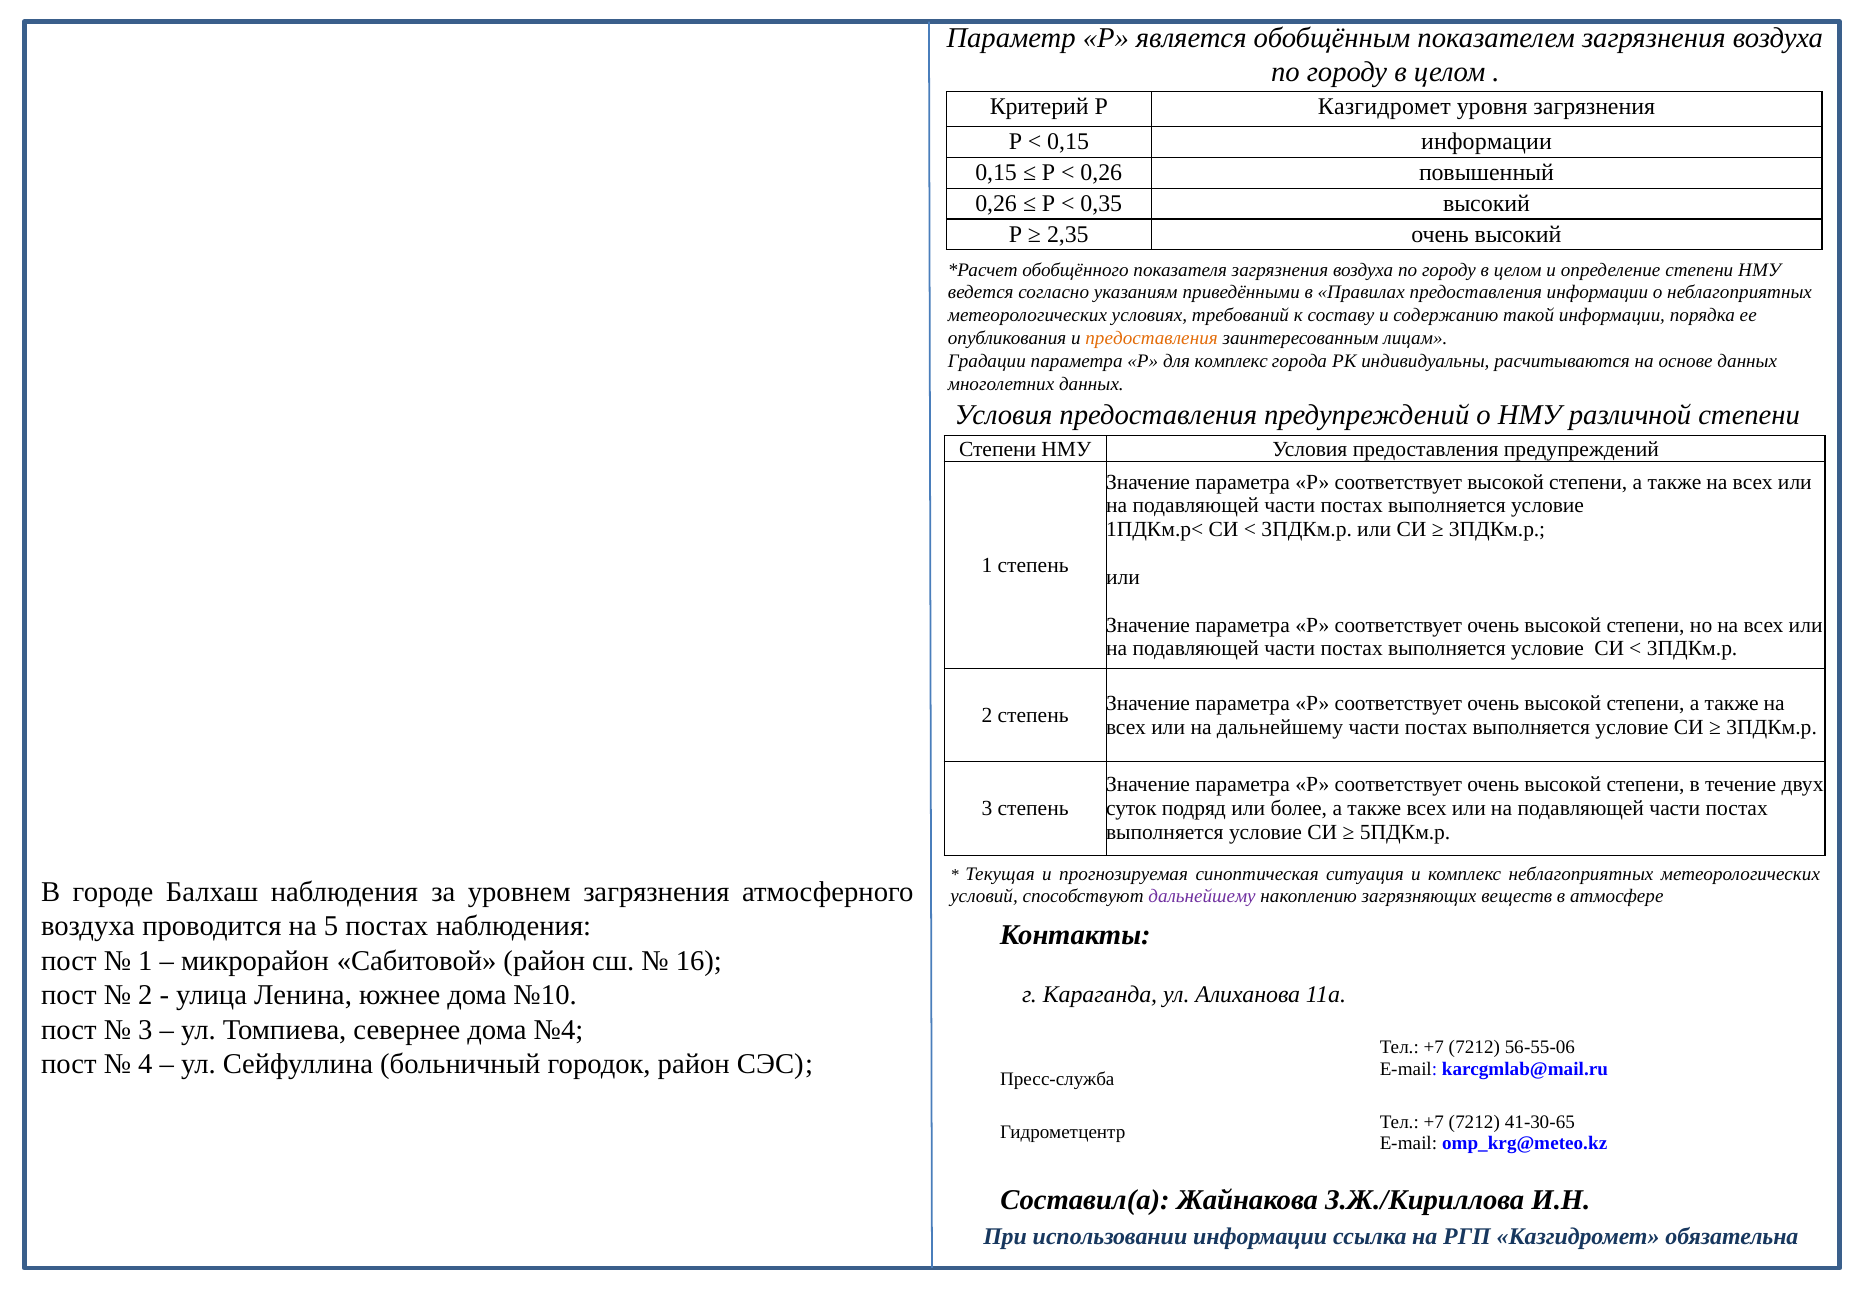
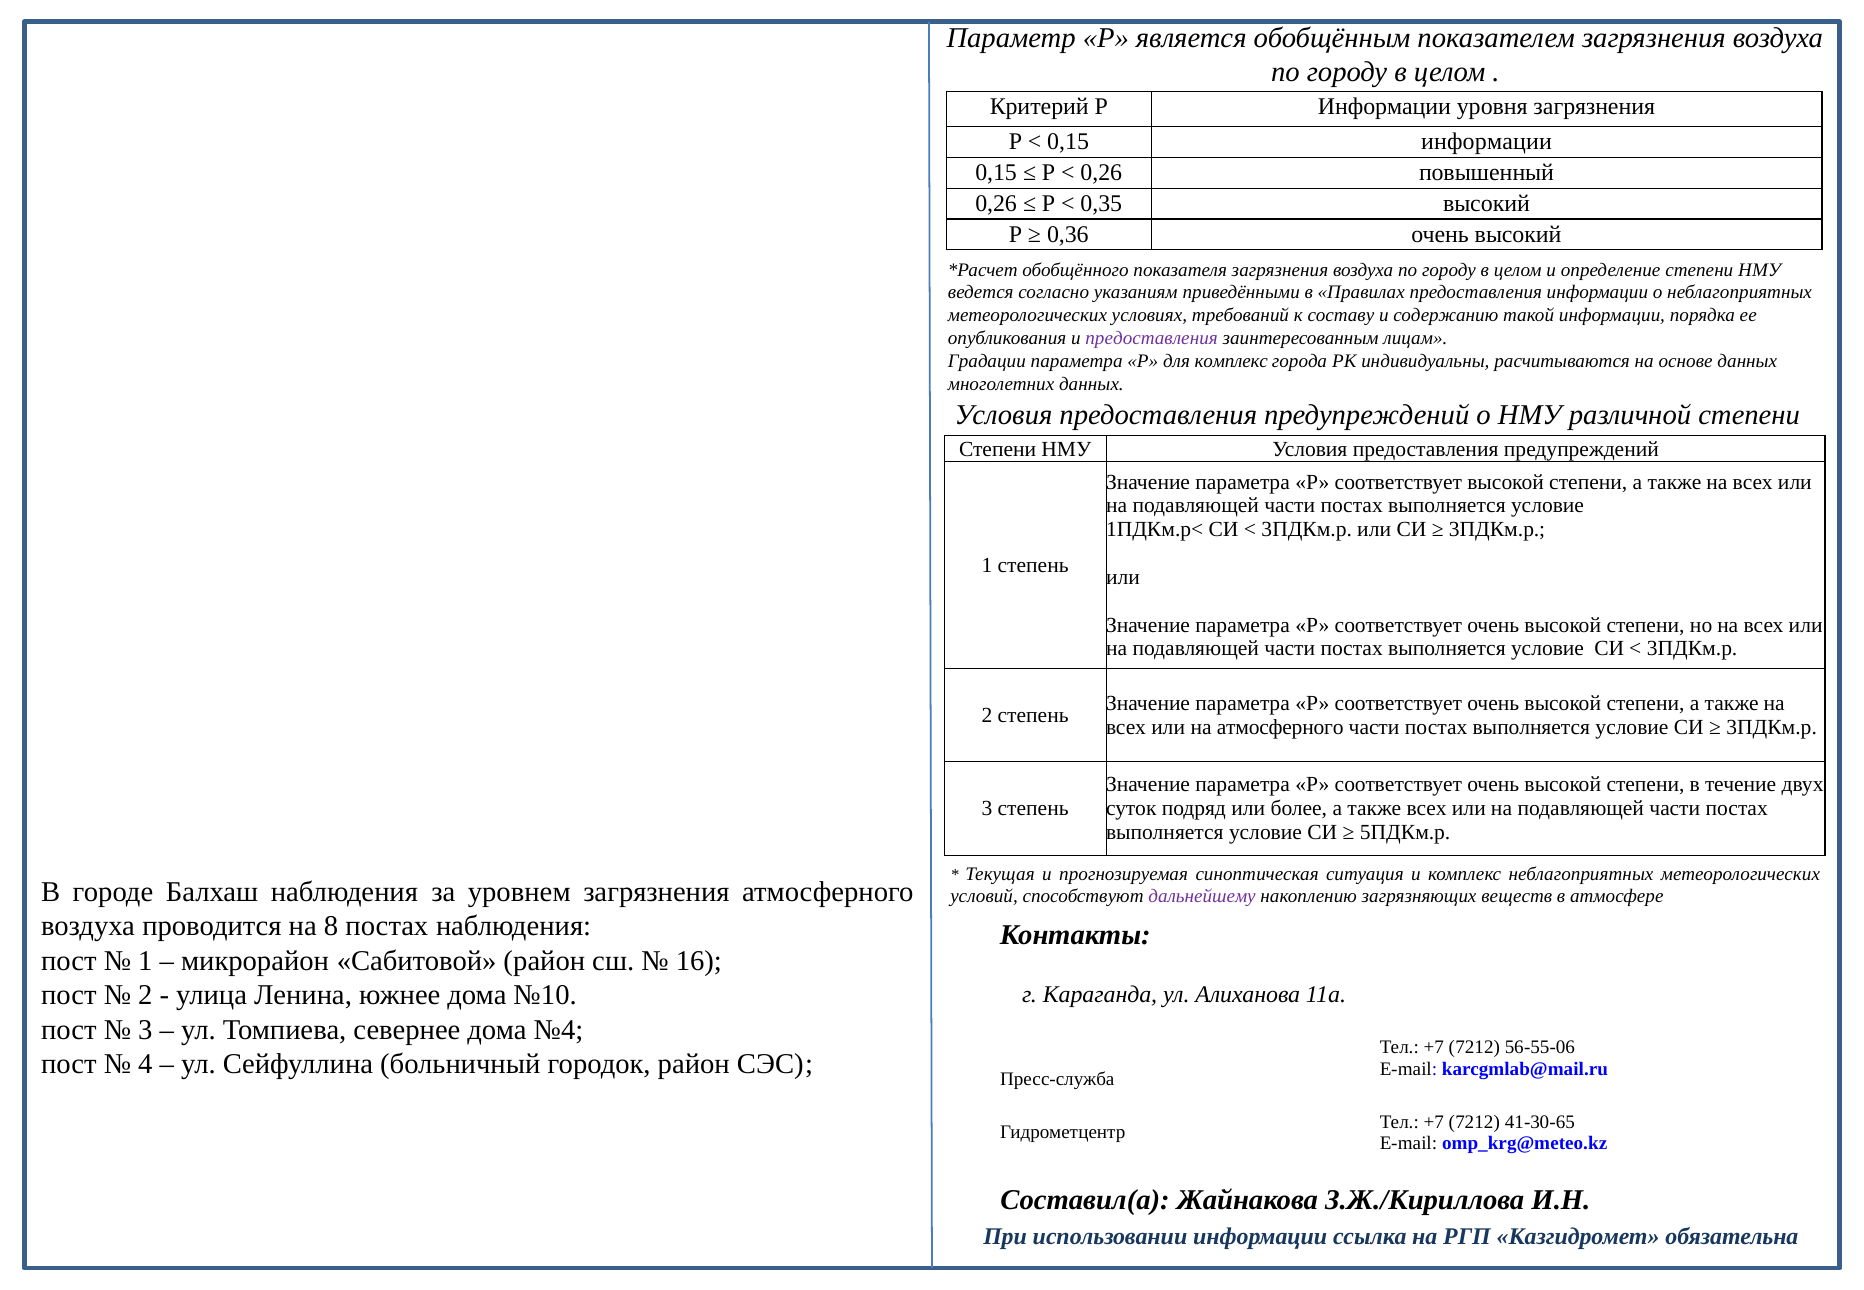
Р Казгидромет: Казгидромет -> Информации (1384, 107)
2,35: 2,35 -> 0,36 (1068, 234)
предоставления colour: orange -> purple (1152, 338)
на дальнейшему: дальнейшему -> атмосферного (1280, 728)
5: 5 -> 8 (331, 927)
